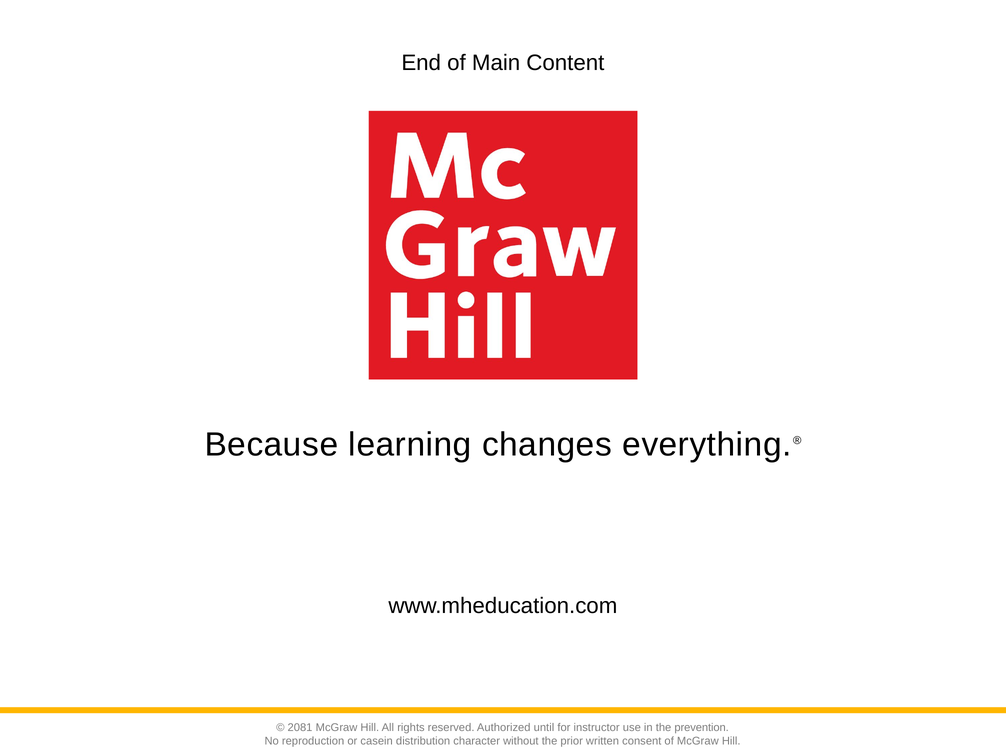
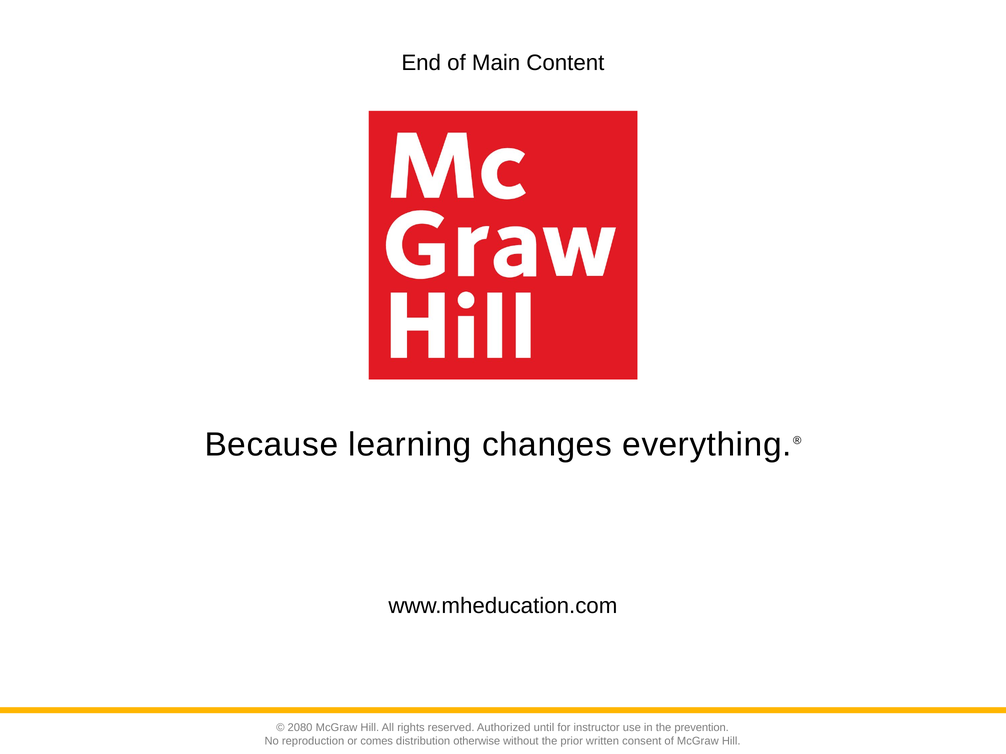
2081: 2081 -> 2080 (300, 728)
casein: casein -> comes (377, 742)
character: character -> otherwise (477, 742)
